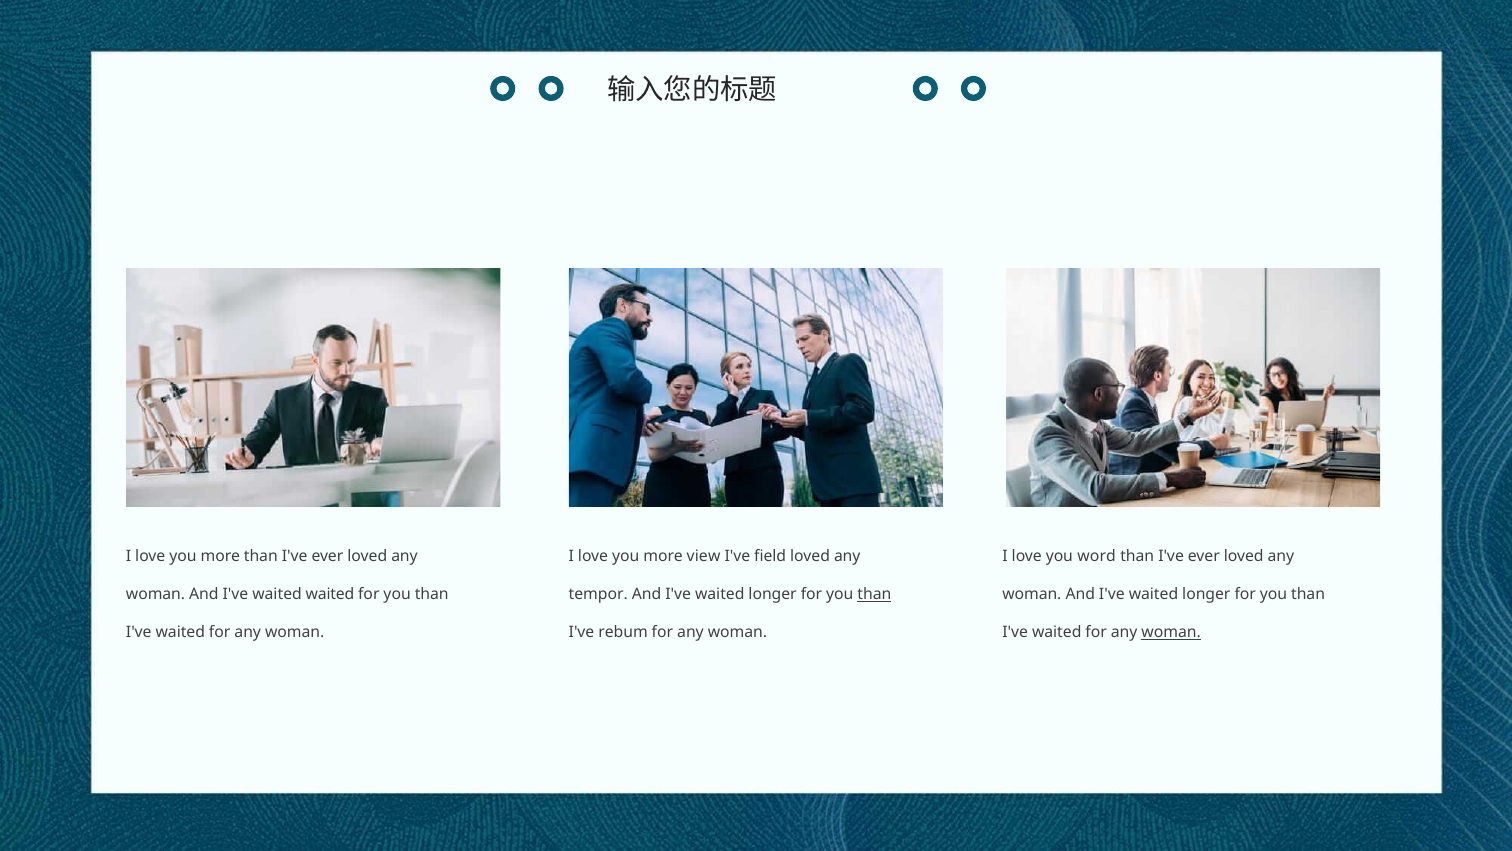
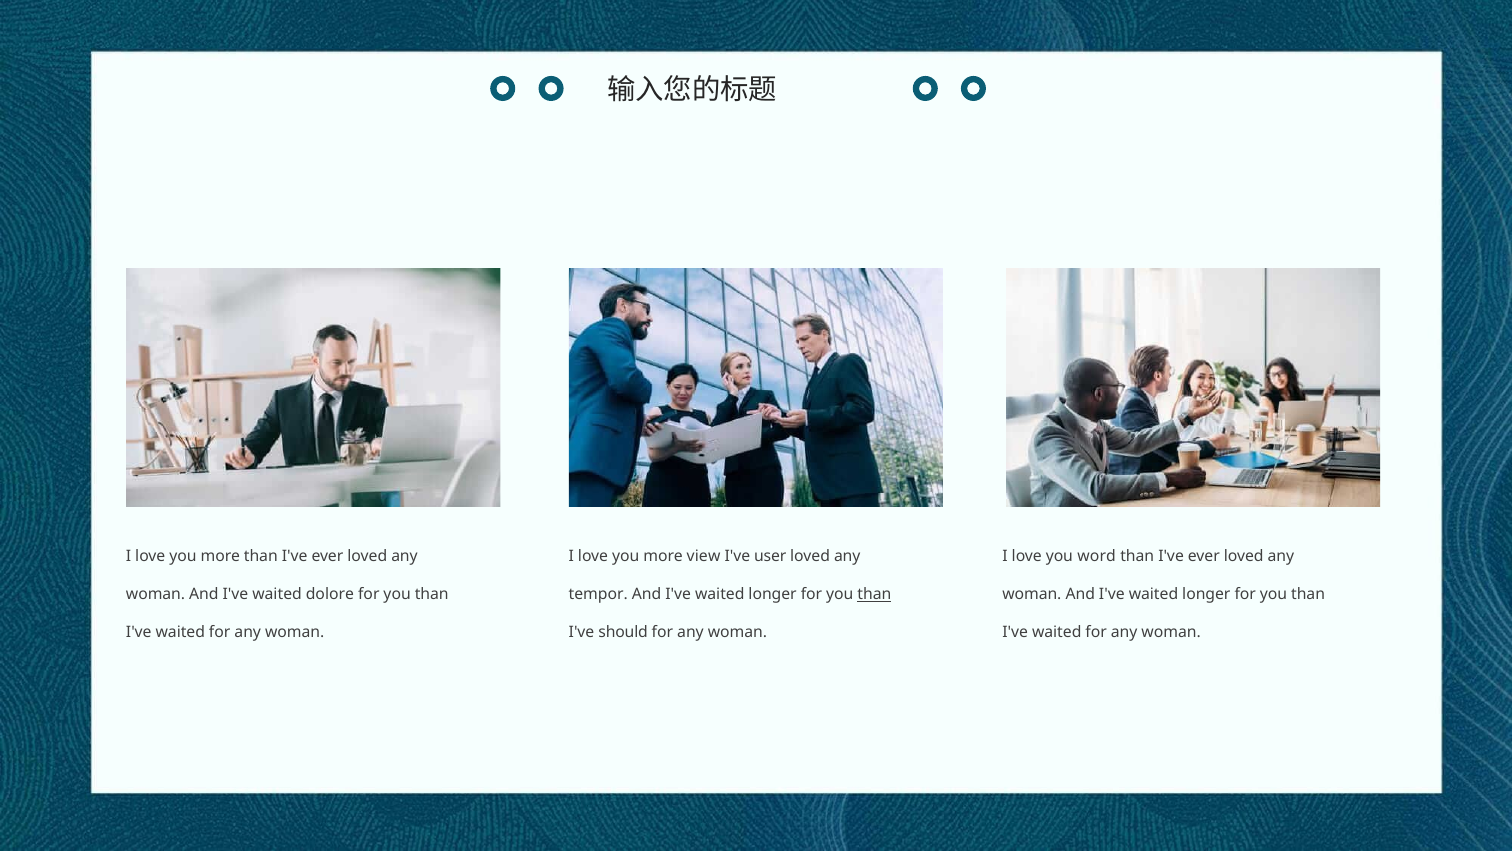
field: field -> user (770, 556)
waited waited: waited -> dolore (330, 594)
rebum: rebum -> should (623, 632)
woman underline: present -> none (1171, 632)
